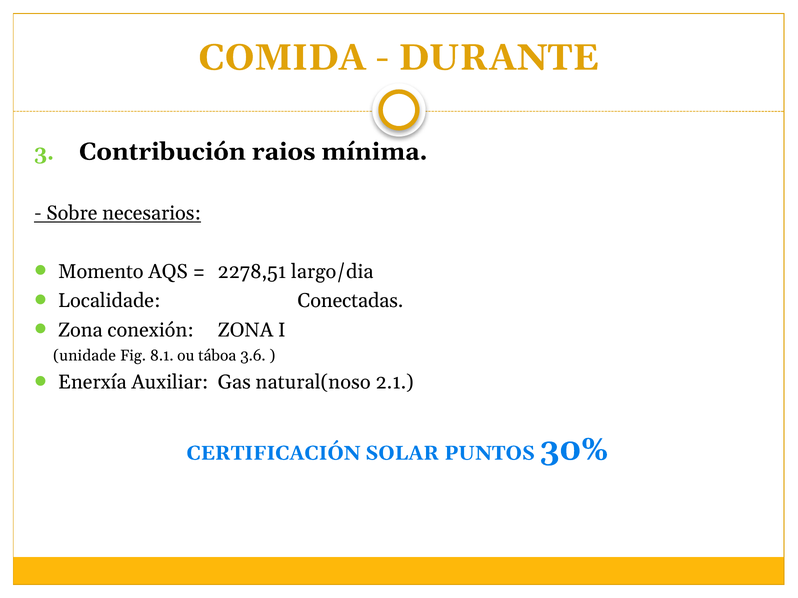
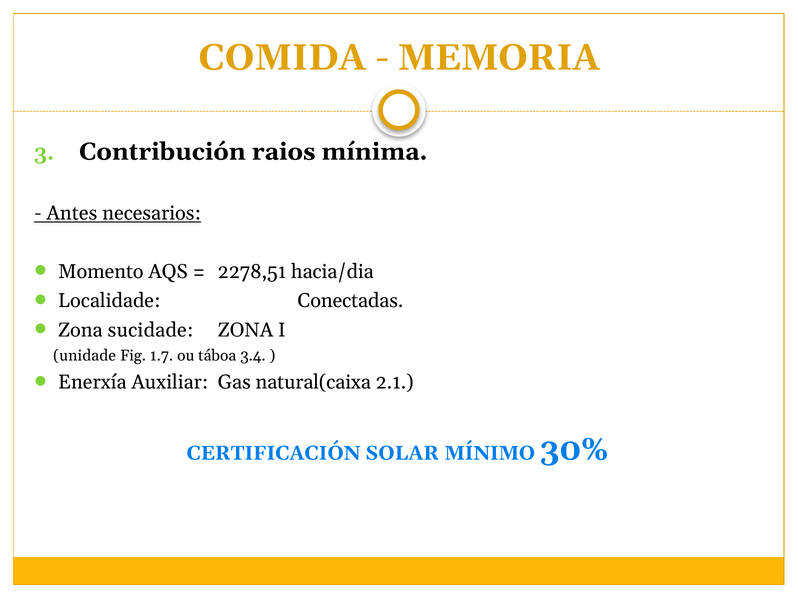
DURANTE: DURANTE -> MEMORIA (499, 58)
Sobre: Sobre -> Antes (72, 213)
largo/dia: largo/dia -> hacia/dia (332, 272)
conexión: conexión -> sucidade (150, 330)
8.1: 8.1 -> 1.7 (162, 356)
3.6: 3.6 -> 3.4 (253, 356)
natural(noso: natural(noso -> natural(caixa (313, 383)
PUNTOS: PUNTOS -> MÍNIMO (490, 453)
